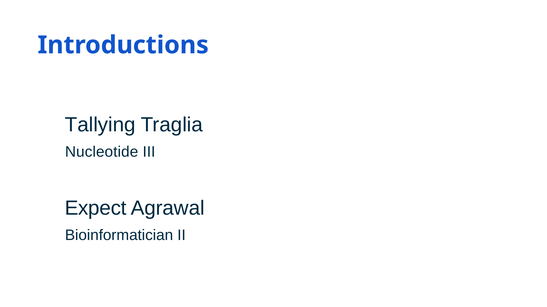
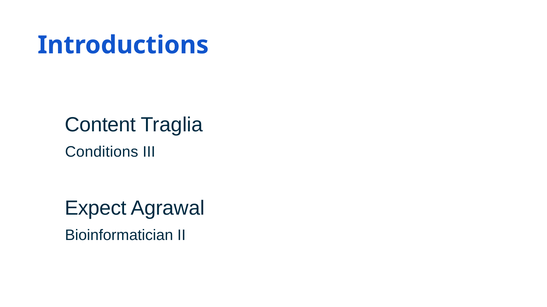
Tallying: Tallying -> Content (100, 125)
Nucleotide: Nucleotide -> Conditions (102, 152)
